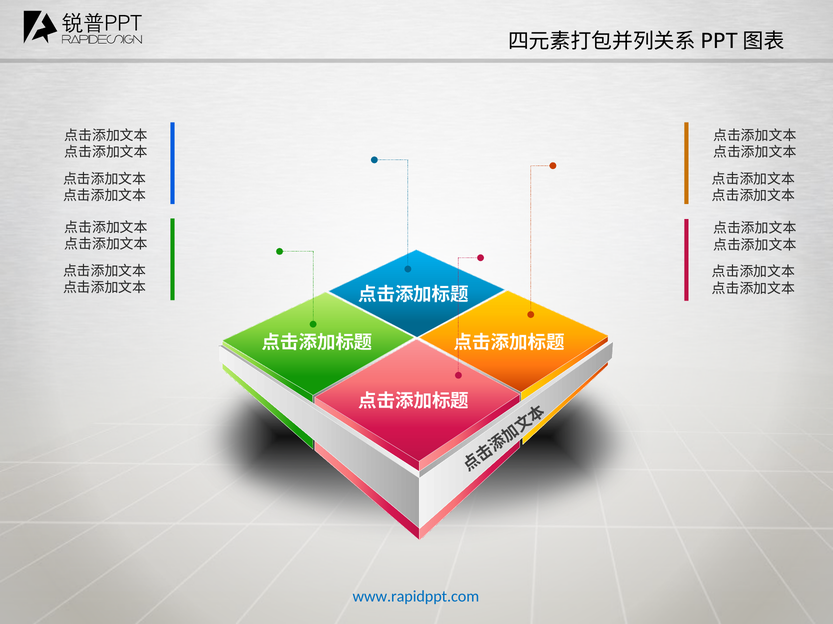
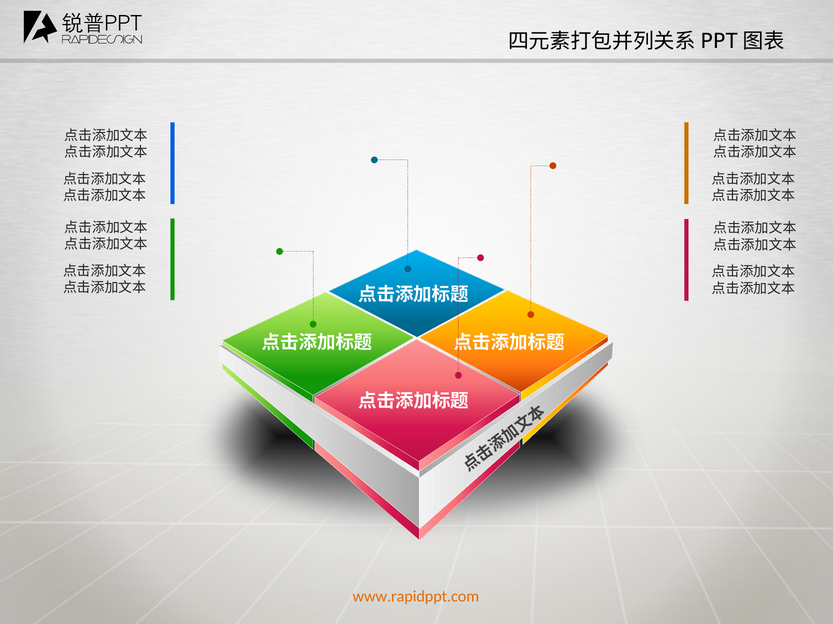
www.rapidppt.com colour: blue -> orange (416, 597)
